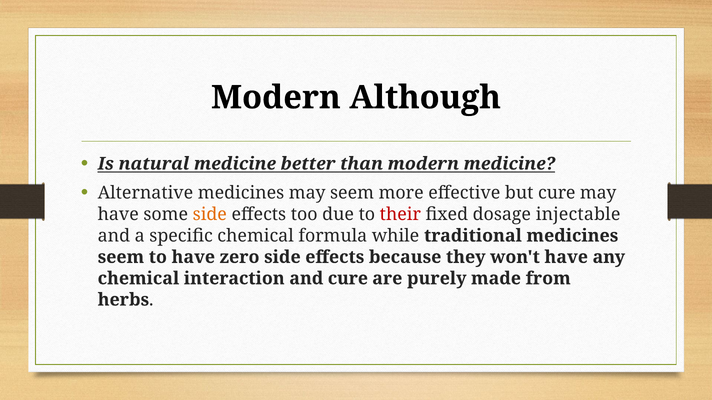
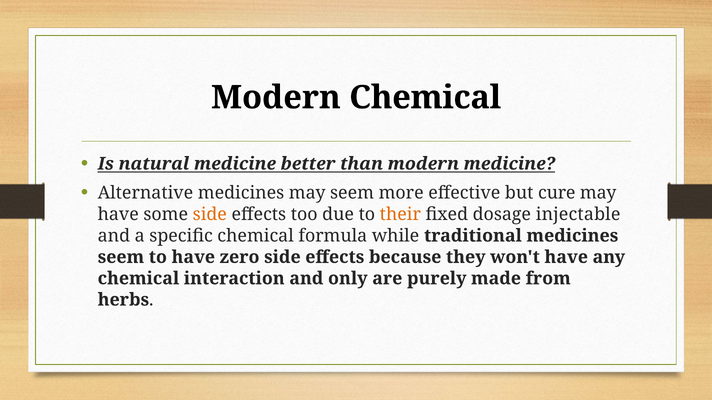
Modern Although: Although -> Chemical (425, 98)
their colour: red -> orange (400, 215)
and cure: cure -> only (348, 279)
